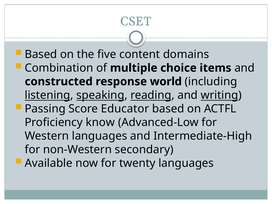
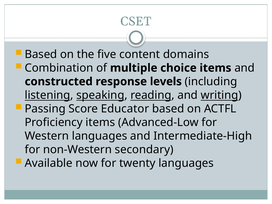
world: world -> levels (166, 82)
Proficiency know: know -> items (100, 122)
